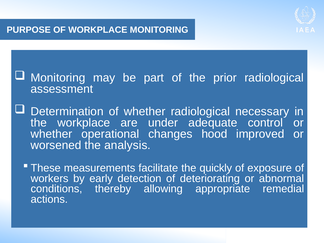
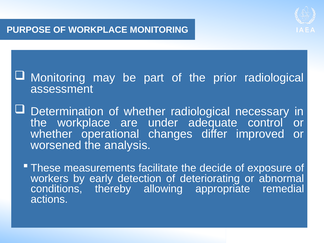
hood: hood -> differ (214, 134)
quickly: quickly -> decide (216, 168)
